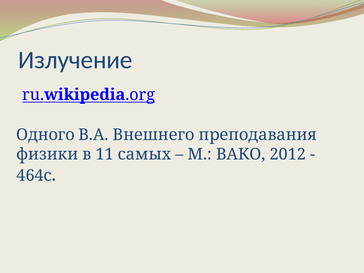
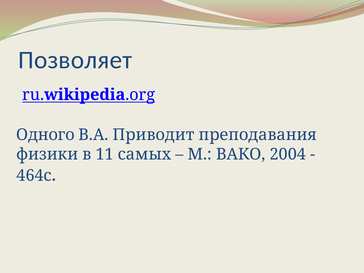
Излучение: Излучение -> Позволяет (75, 60)
Внешнего: Внешнего -> Приводит (154, 135)
2012: 2012 -> 2004 (288, 154)
